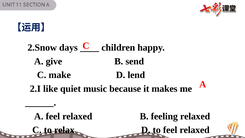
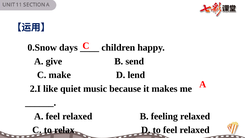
2.Snow: 2.Snow -> 0.Snow (42, 47)
